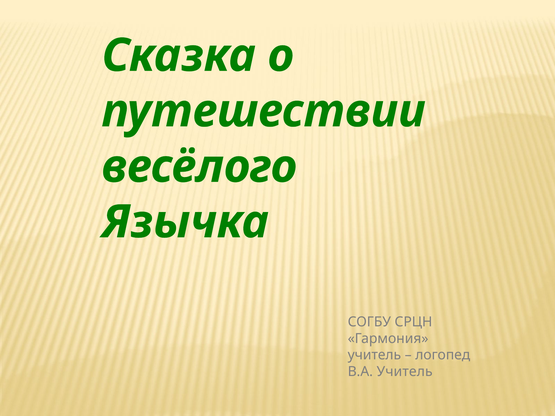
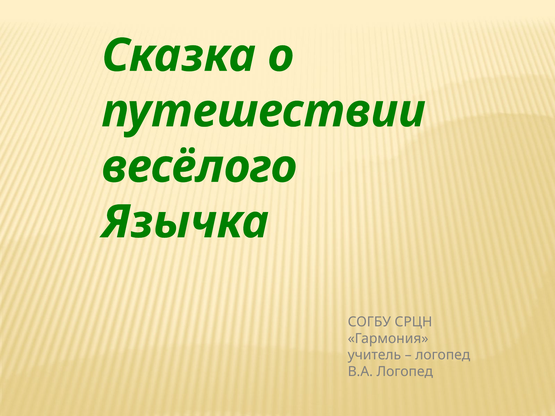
В.А Учитель: Учитель -> Логопед (405, 372)
